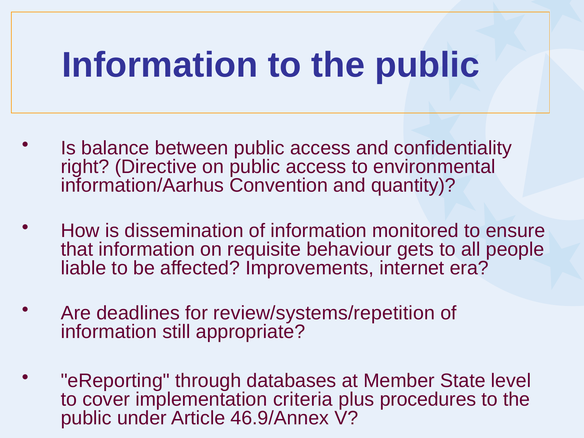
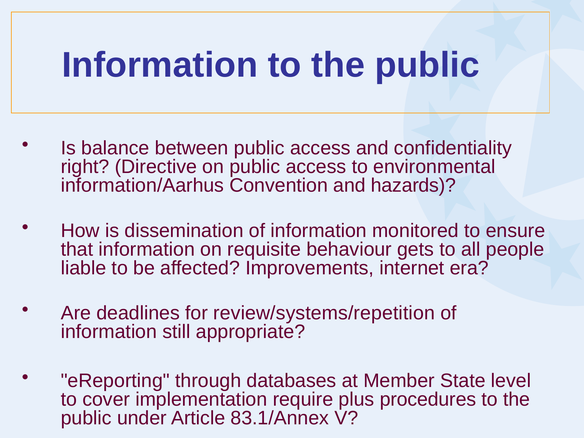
quantity: quantity -> hazards (413, 185)
criteria: criteria -> require (303, 399)
46.9/Annex: 46.9/Annex -> 83.1/Annex (280, 418)
